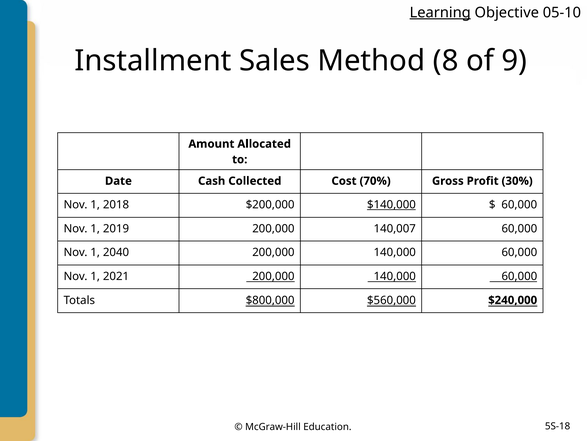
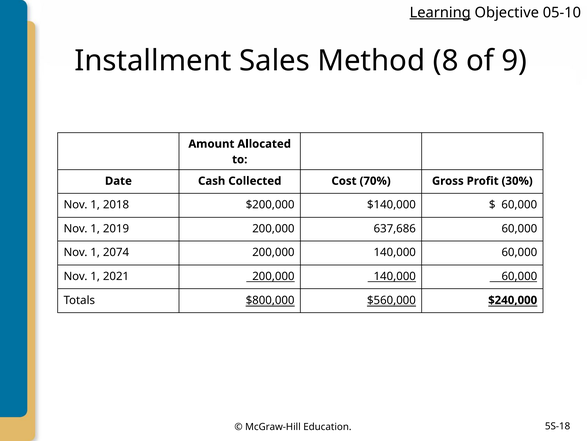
$140,000 underline: present -> none (391, 205)
140,007: 140,007 -> 637,686 (395, 228)
2040: 2040 -> 2074 (116, 252)
